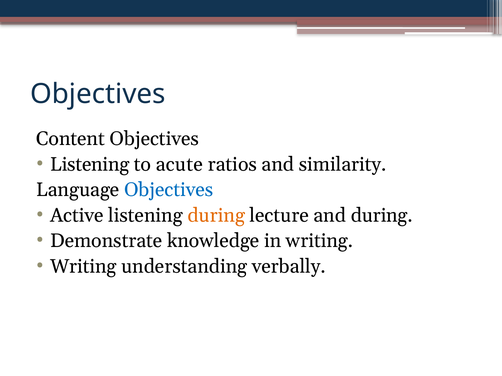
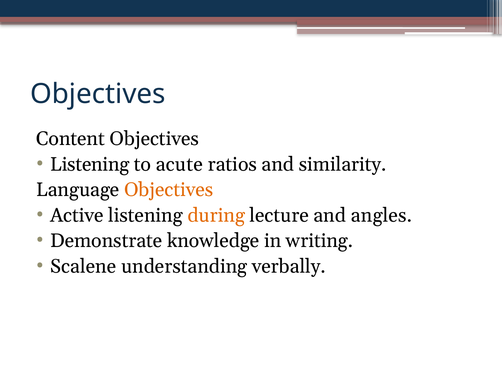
Objectives colour: blue -> orange (169, 190)
and during: during -> angles (382, 216)
Writing: Writing -> Scalene (83, 267)
